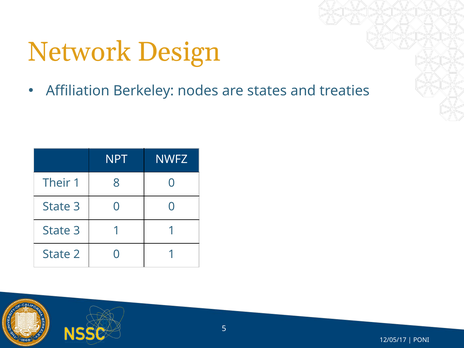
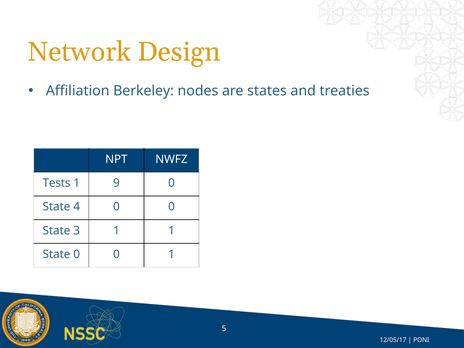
Their: Their -> Tests (57, 183)
8: 8 -> 9 (116, 183)
3: 3 -> 4 (77, 207)
State 2: 2 -> 0 (77, 254)
